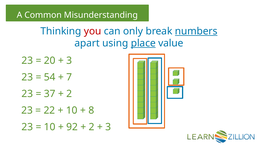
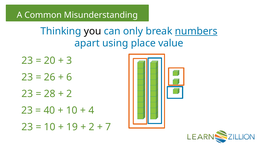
you colour: red -> black (93, 31)
place underline: present -> none (143, 43)
54: 54 -> 26 (50, 77)
7: 7 -> 6 (69, 77)
37: 37 -> 28 (50, 94)
22: 22 -> 40 (49, 110)
8: 8 -> 4 (91, 110)
92: 92 -> 19 (72, 127)
3: 3 -> 7 (108, 127)
